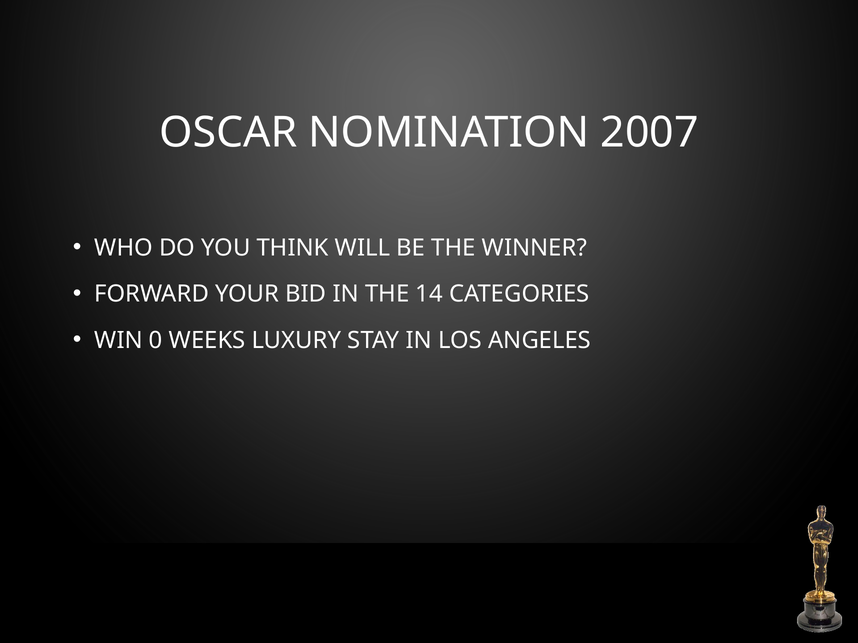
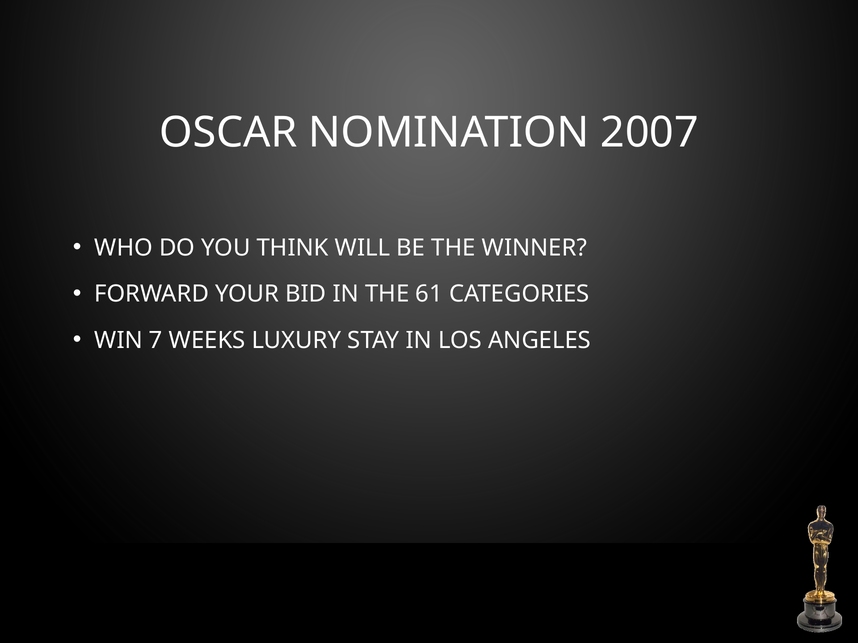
14: 14 -> 61 (429, 294)
0: 0 -> 7 (156, 341)
